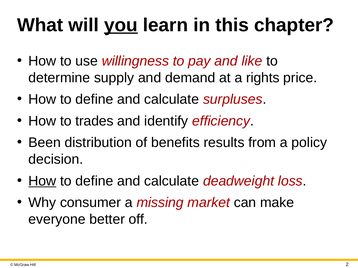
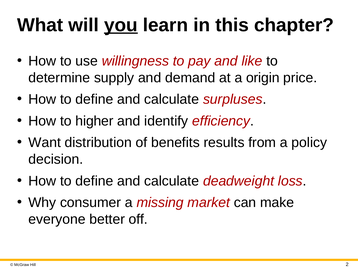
rights: rights -> origin (263, 78)
trades: trades -> higher (94, 121)
Been: Been -> Want (45, 143)
How underline: present -> none (42, 181)
